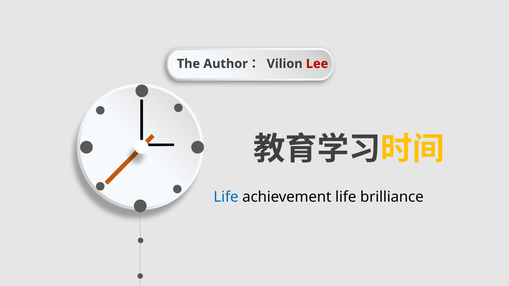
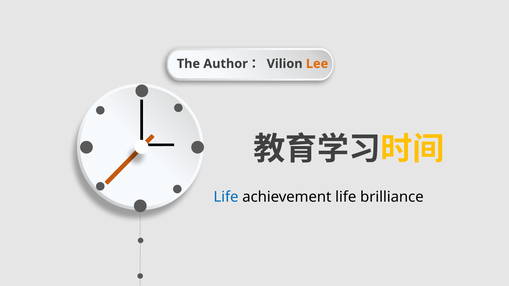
Lee colour: red -> orange (317, 64)
